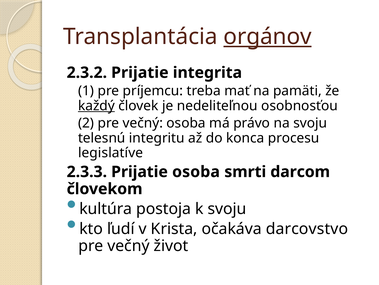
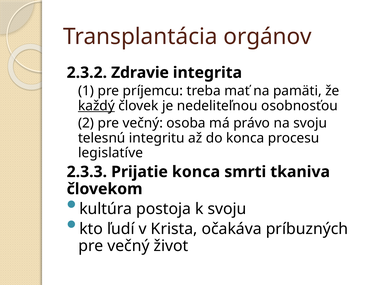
orgánov underline: present -> none (268, 37)
2.3.2 Prijatie: Prijatie -> Zdravie (140, 72)
Prijatie osoba: osoba -> konca (196, 171)
darcom: darcom -> tkaniva (300, 171)
darcovstvo: darcovstvo -> príbuzných (307, 228)
